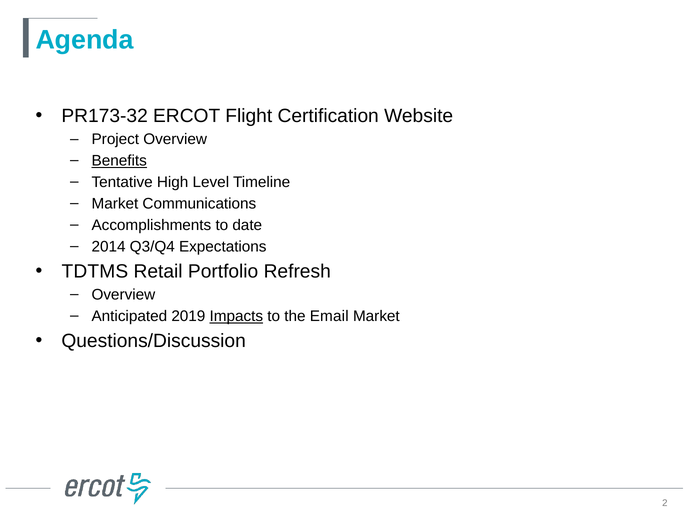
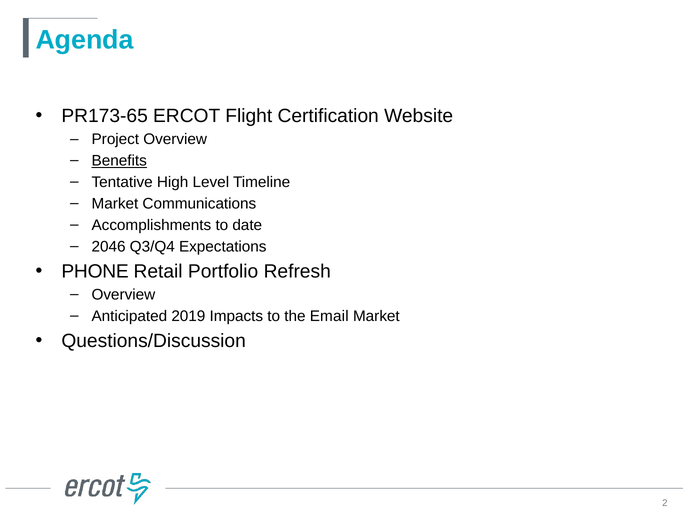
PR173-32: PR173-32 -> PR173-65 (105, 116)
2014: 2014 -> 2046 (109, 247)
TDTMS: TDTMS -> PHONE (95, 272)
Impacts underline: present -> none (236, 317)
